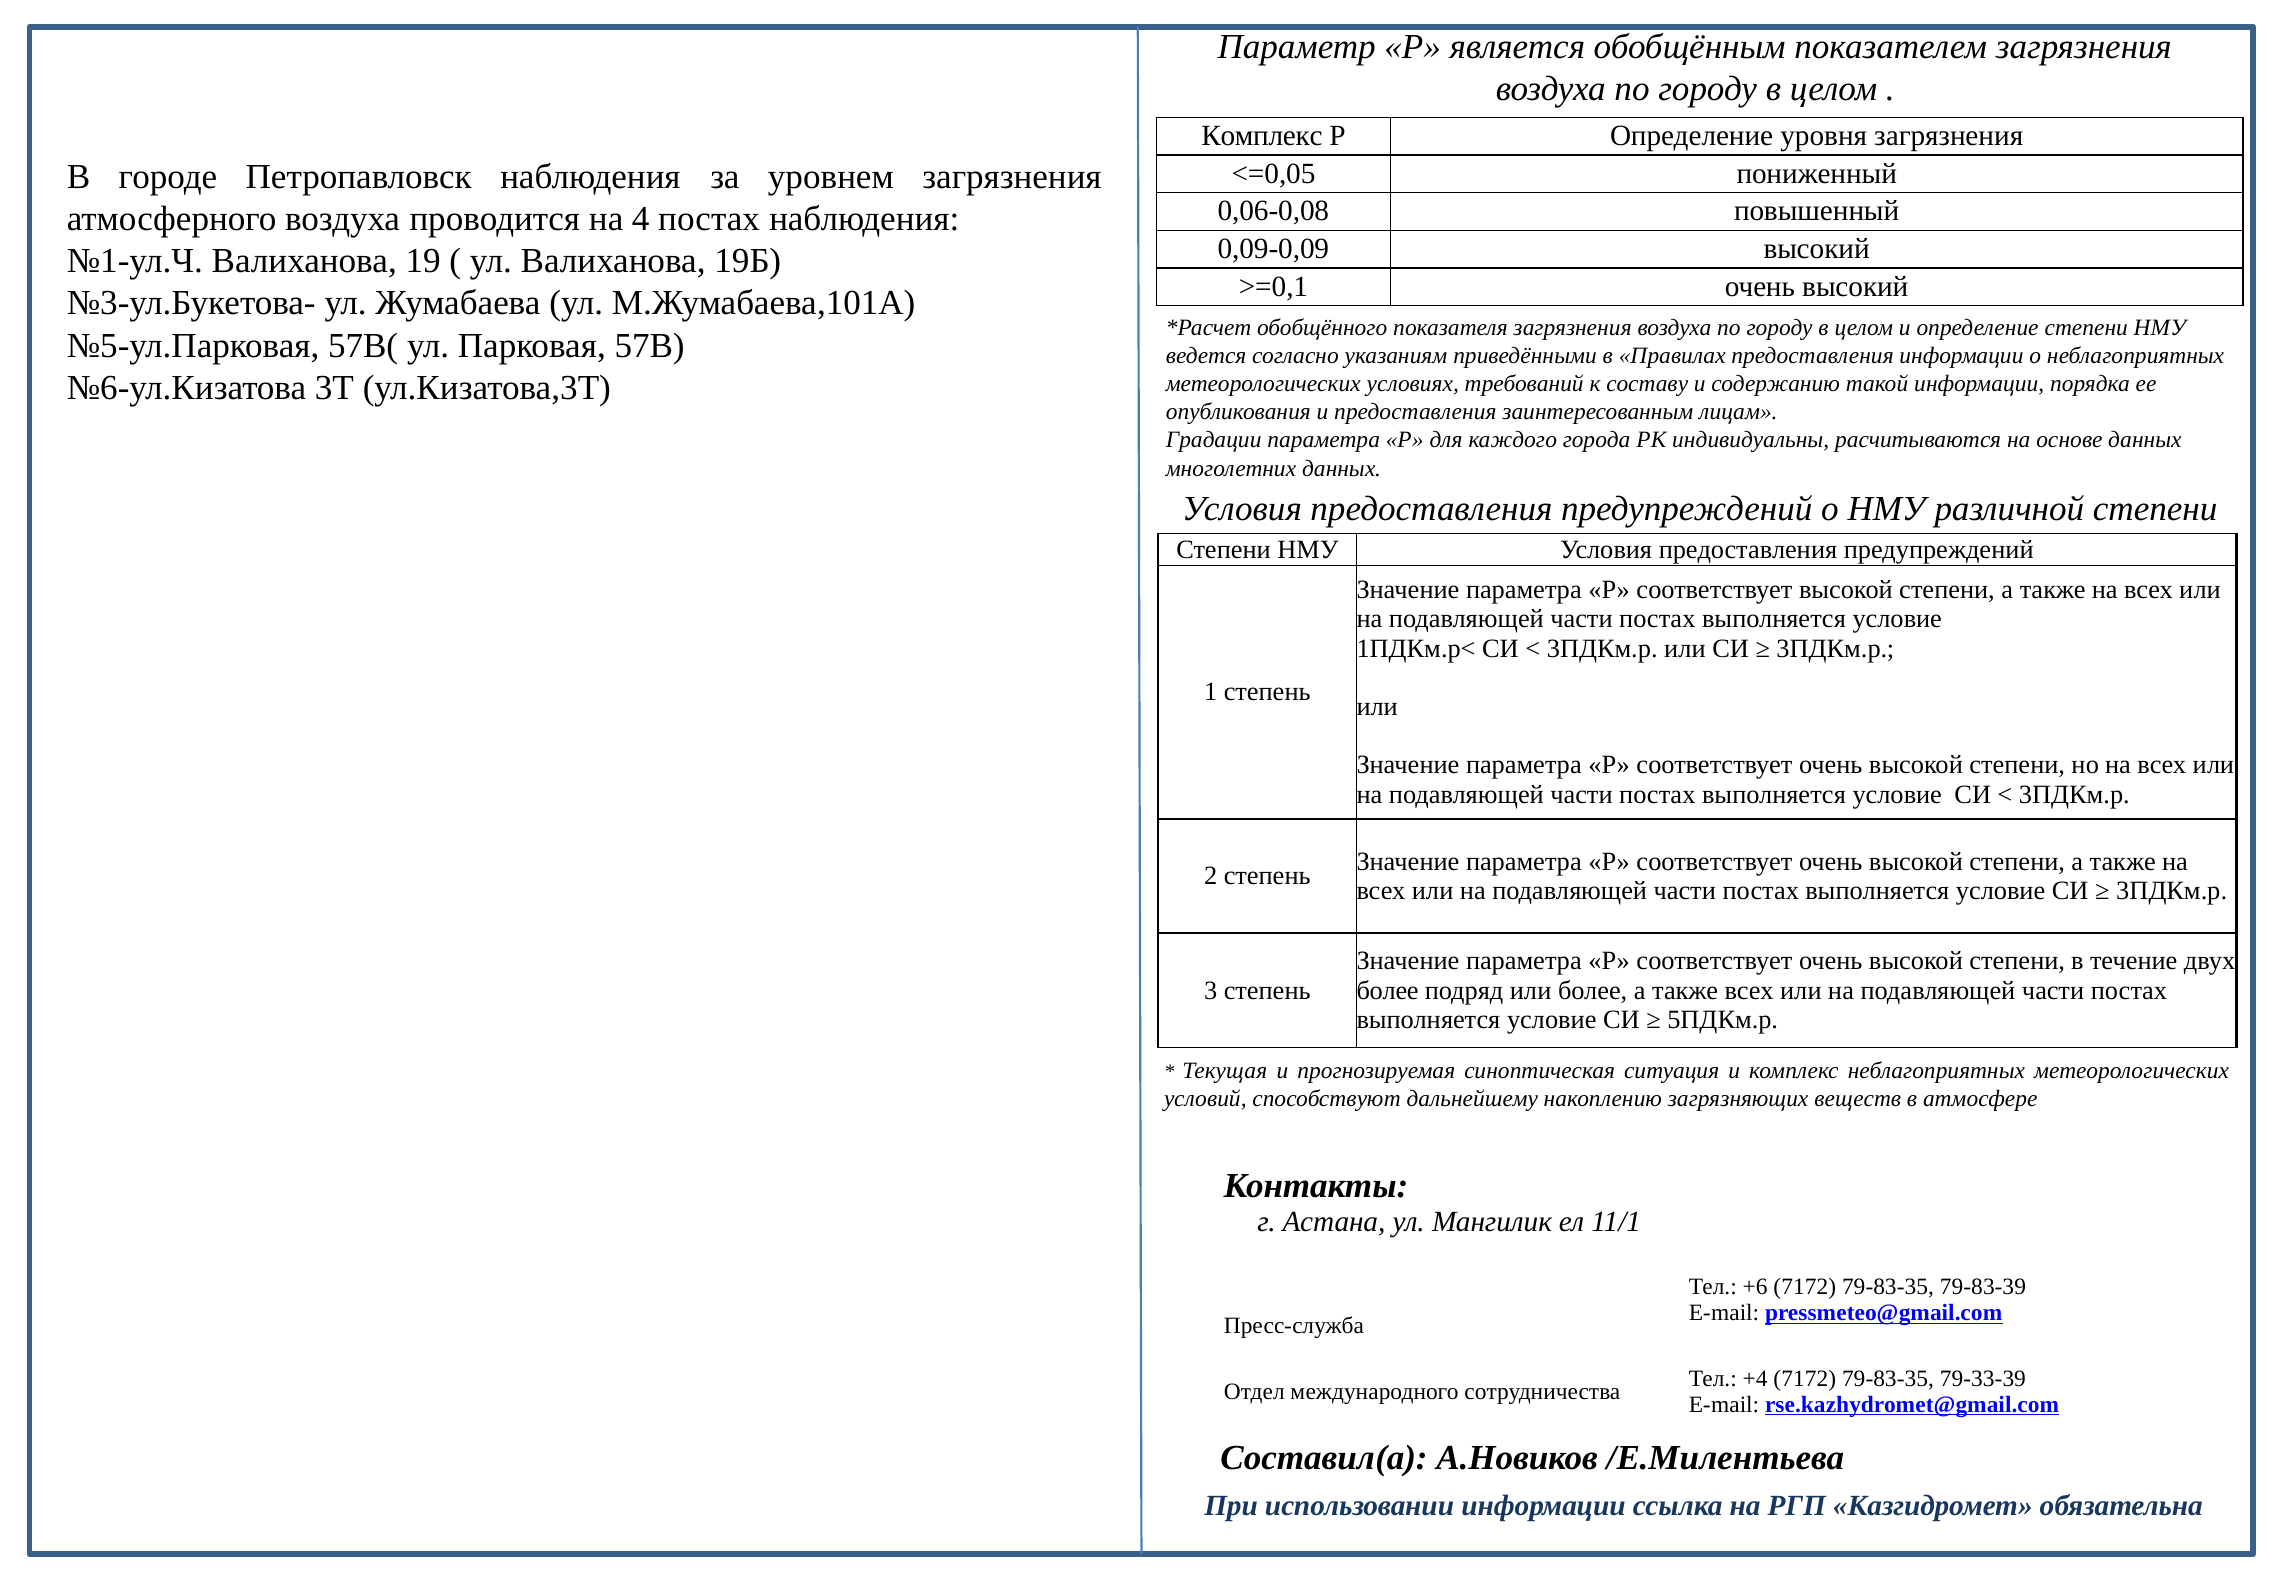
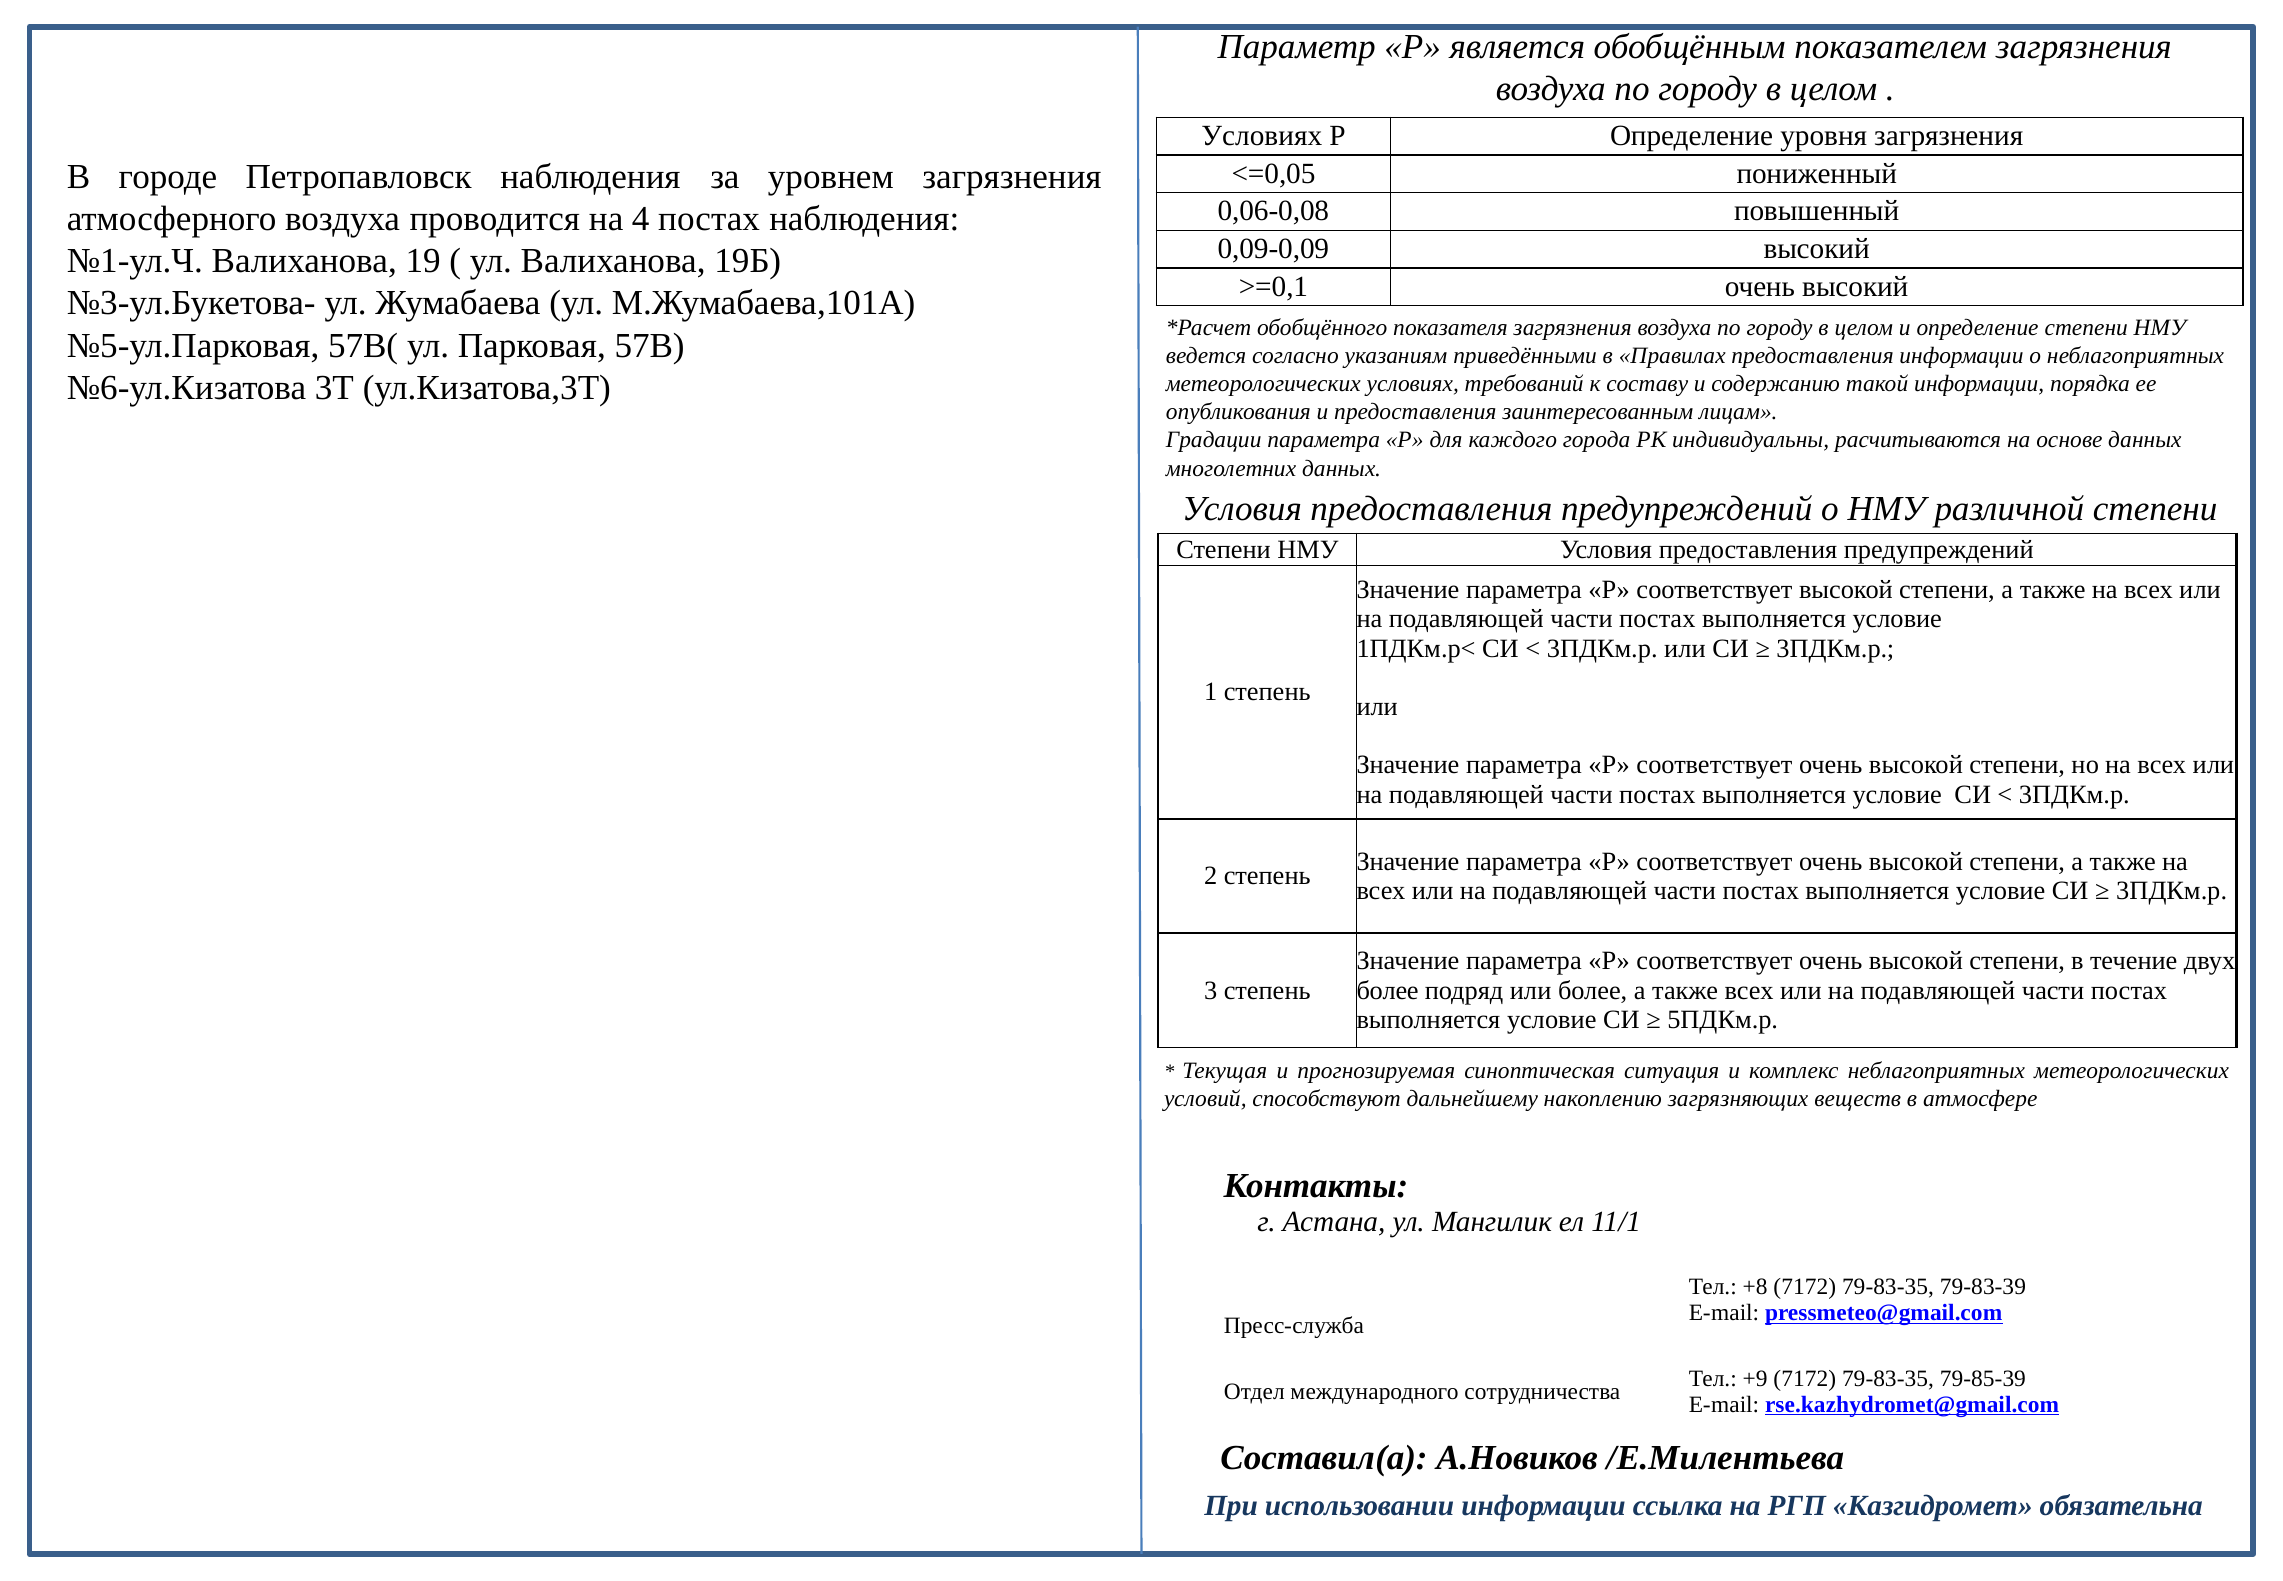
Комплекс: Комплекс -> Условиях (1262, 136)
+6: +6 -> +8 (1755, 1287)
+4: +4 -> +9 (1755, 1378)
79-33-39: 79-33-39 -> 79-85-39 (1983, 1378)
